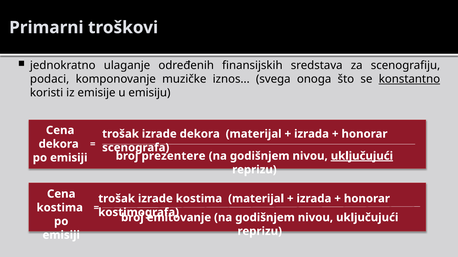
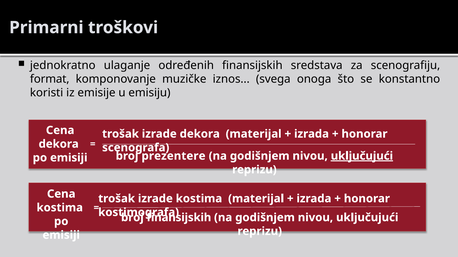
podaci: podaci -> format (50, 79)
konstantno underline: present -> none (409, 79)
emitovanje: emitovanje -> finansijskih (179, 218)
